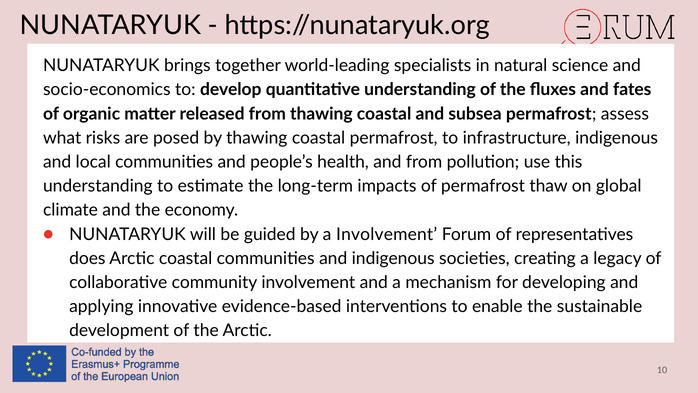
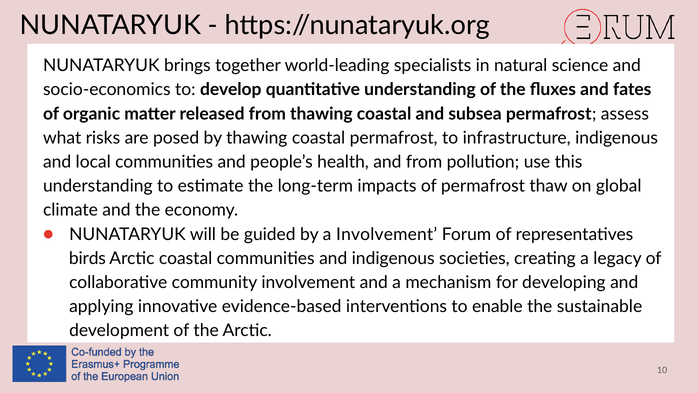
does: does -> birds (87, 258)
